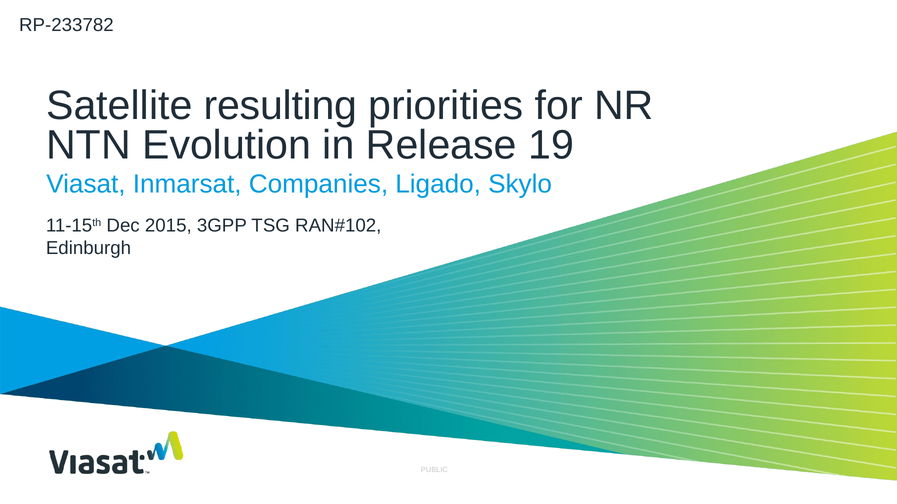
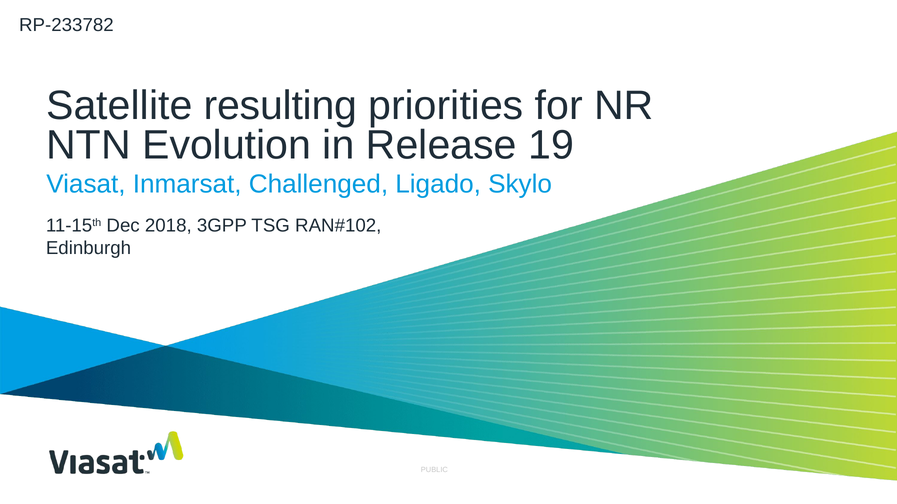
Companies: Companies -> Challenged (318, 184)
2015: 2015 -> 2018 (168, 226)
